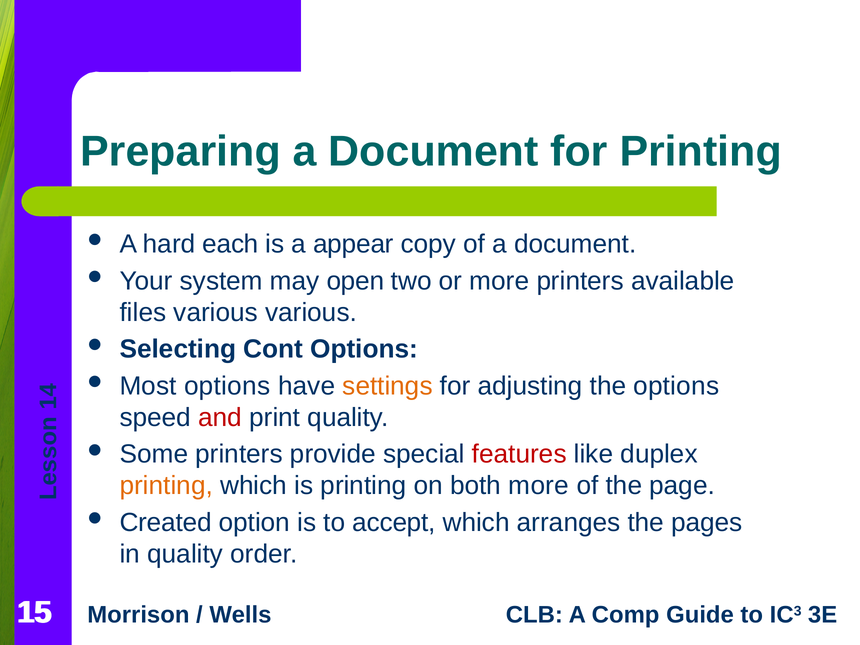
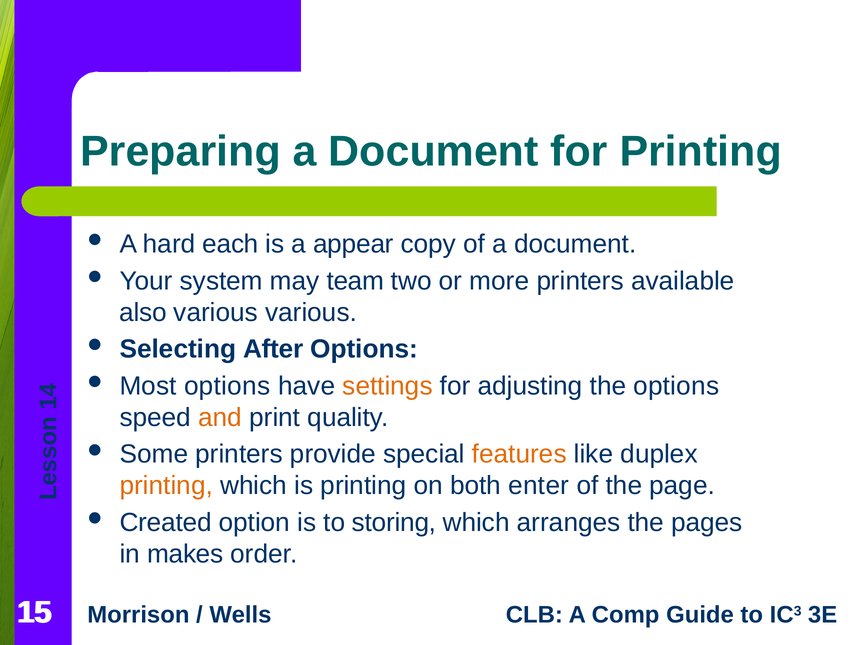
open: open -> team (355, 281)
files: files -> also (143, 312)
Cont: Cont -> After (273, 349)
and colour: red -> orange (220, 417)
features colour: red -> orange (519, 454)
both more: more -> enter (539, 486)
accept: accept -> storing (394, 522)
in quality: quality -> makes (185, 554)
